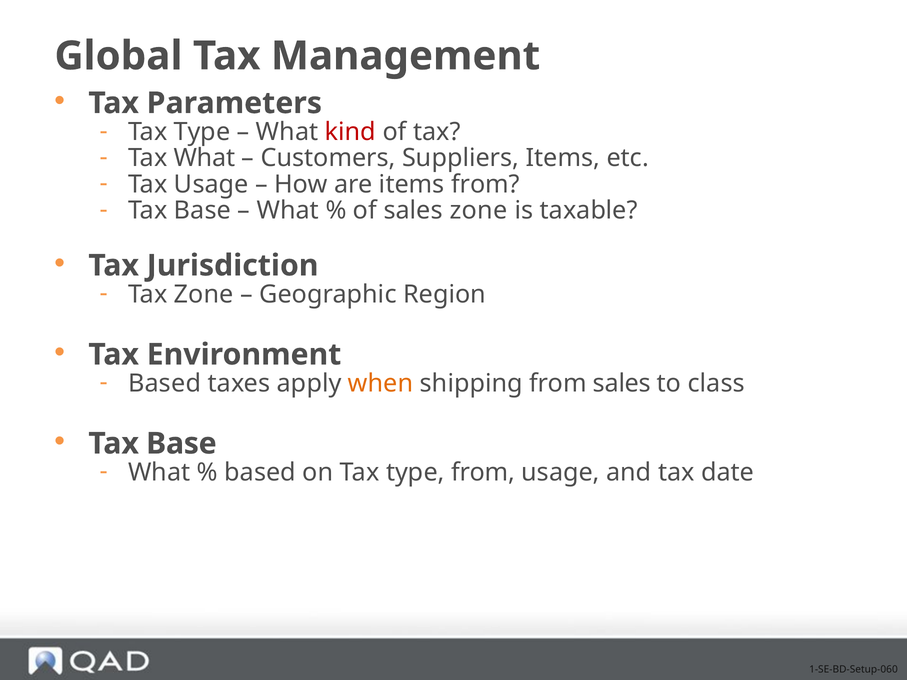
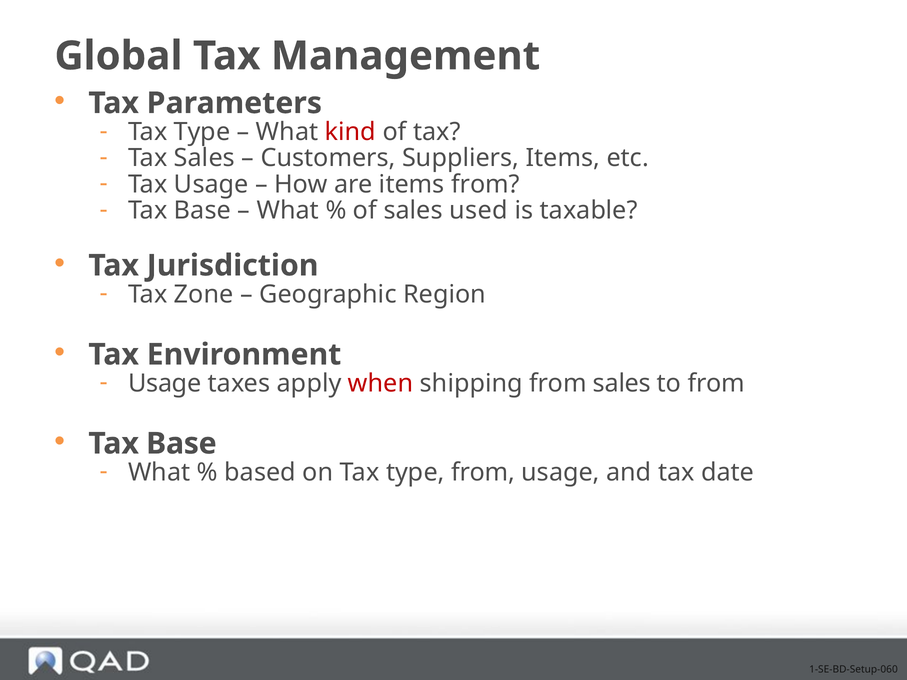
Tax What: What -> Sales (204, 158)
sales zone: zone -> used (478, 211)
Based: Based -> Usage (165, 383)
when colour: orange -> red (381, 383)
to class: class -> from (716, 383)
